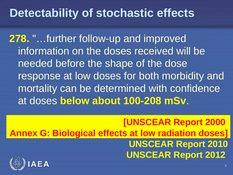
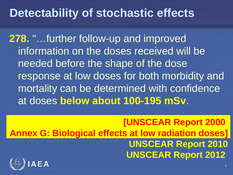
100-208: 100-208 -> 100-195 (142, 101)
